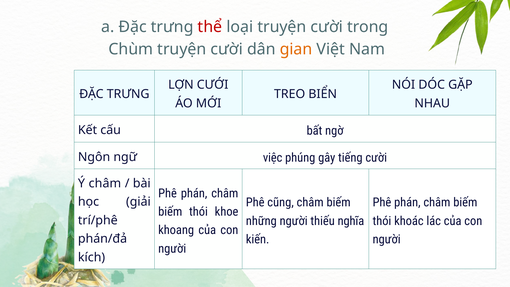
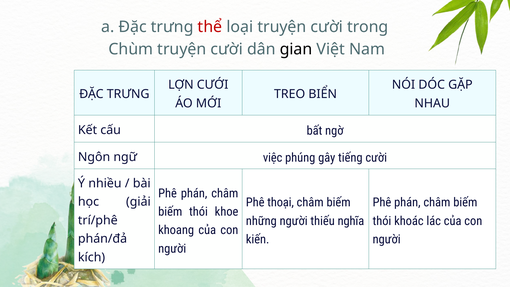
gian colour: orange -> black (296, 49)
Ý châm: châm -> nhiều (105, 183)
cũng: cũng -> thoại (281, 202)
